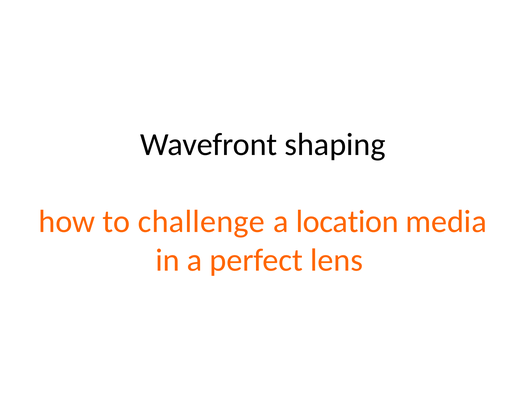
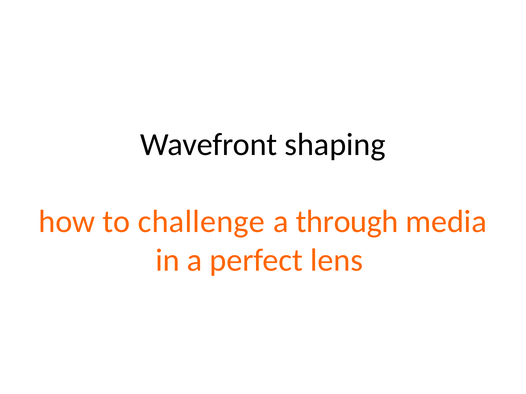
location: location -> through (347, 222)
